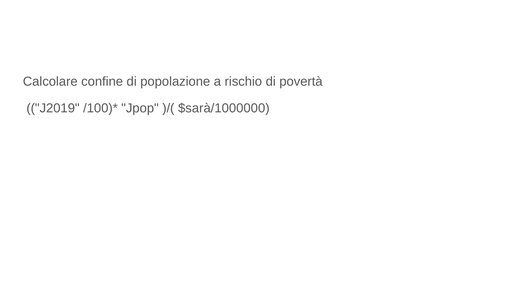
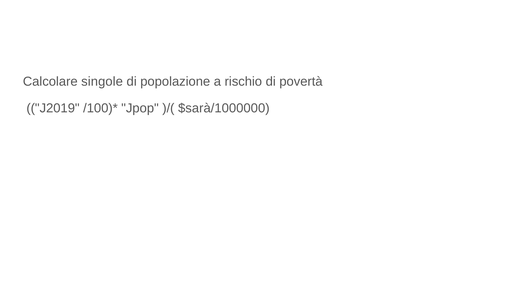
confine: confine -> singole (102, 82)
